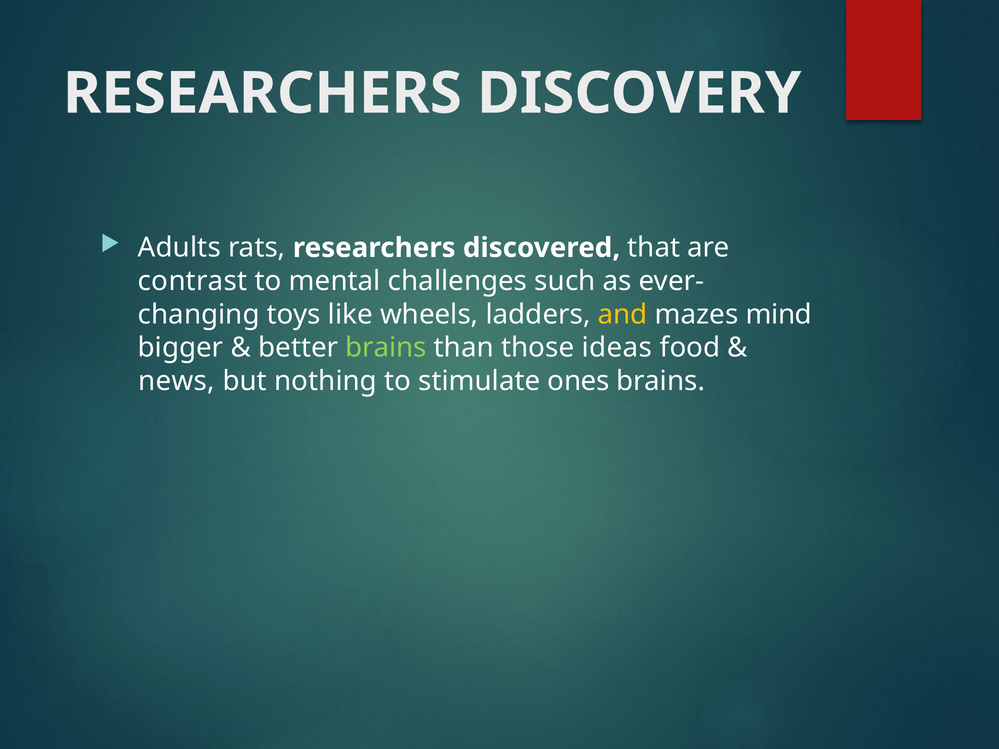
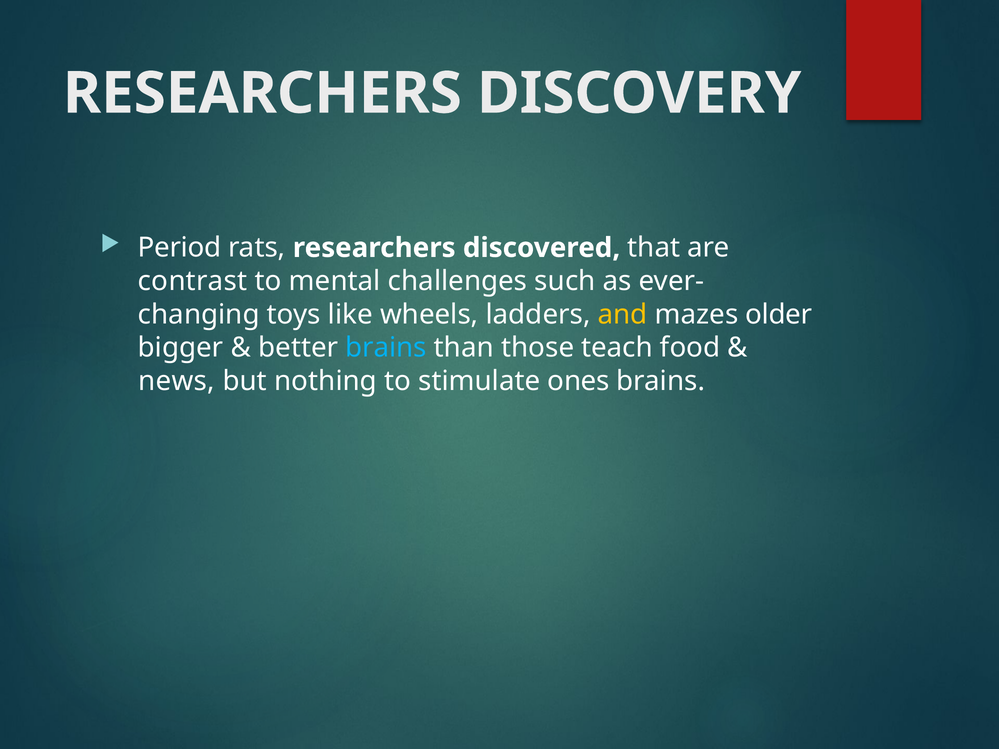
Adults: Adults -> Period (180, 248)
mind: mind -> older (779, 315)
brains colour: light green -> light blue (386, 348)
ideas: ideas -> teach (617, 348)
